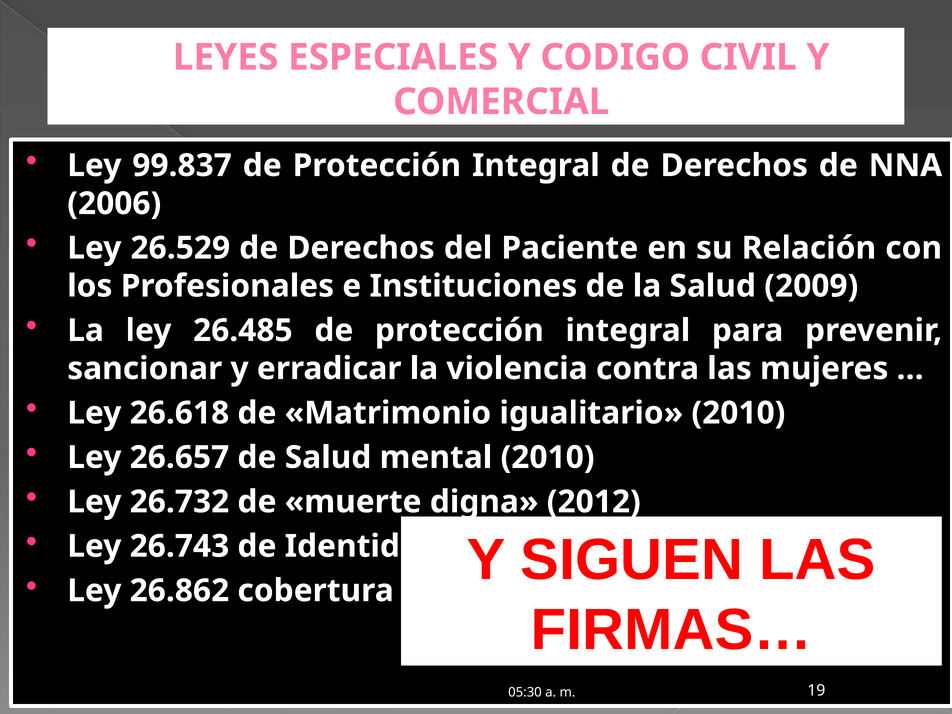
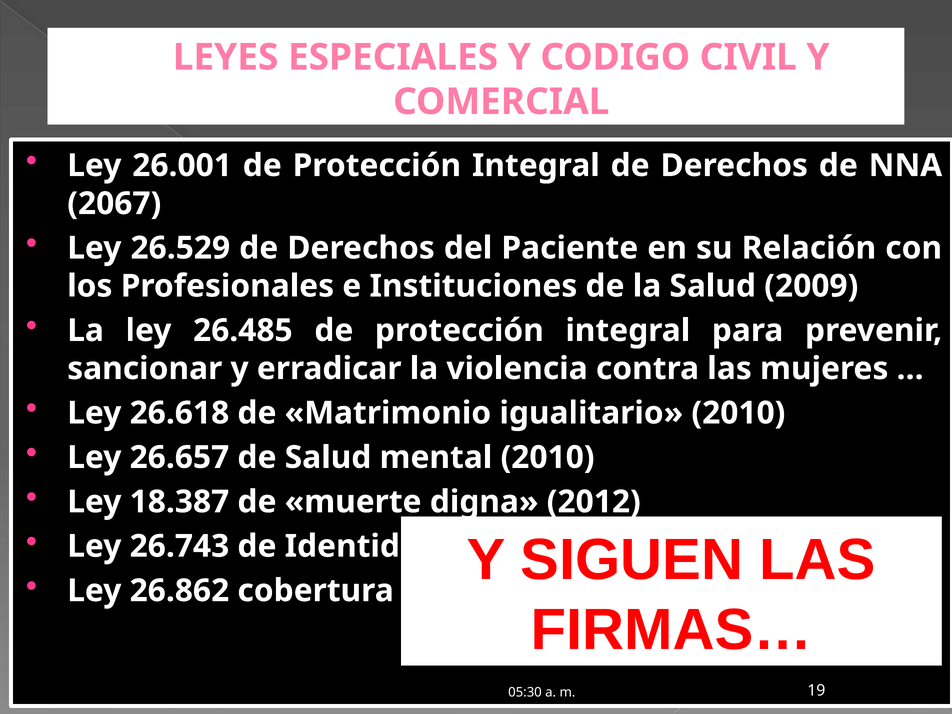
99.837: 99.837 -> 26.001 (182, 166)
2006: 2006 -> 2067 (114, 204)
26.732: 26.732 -> 18.387 (179, 502)
